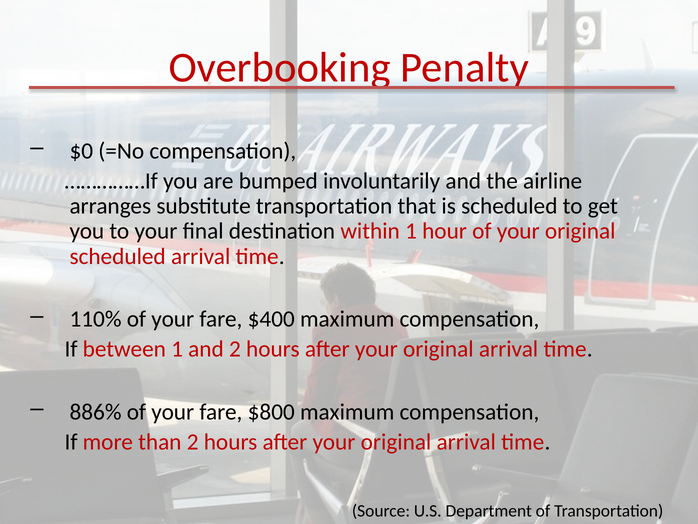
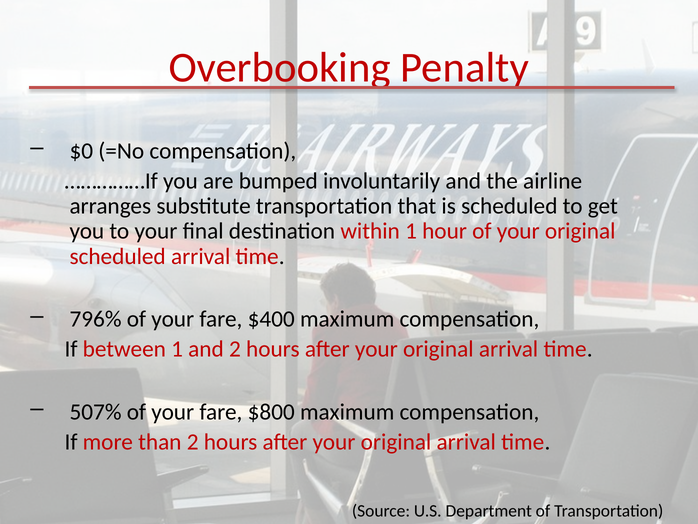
110%: 110% -> 796% (96, 319)
886%: 886% -> 507% (96, 412)
